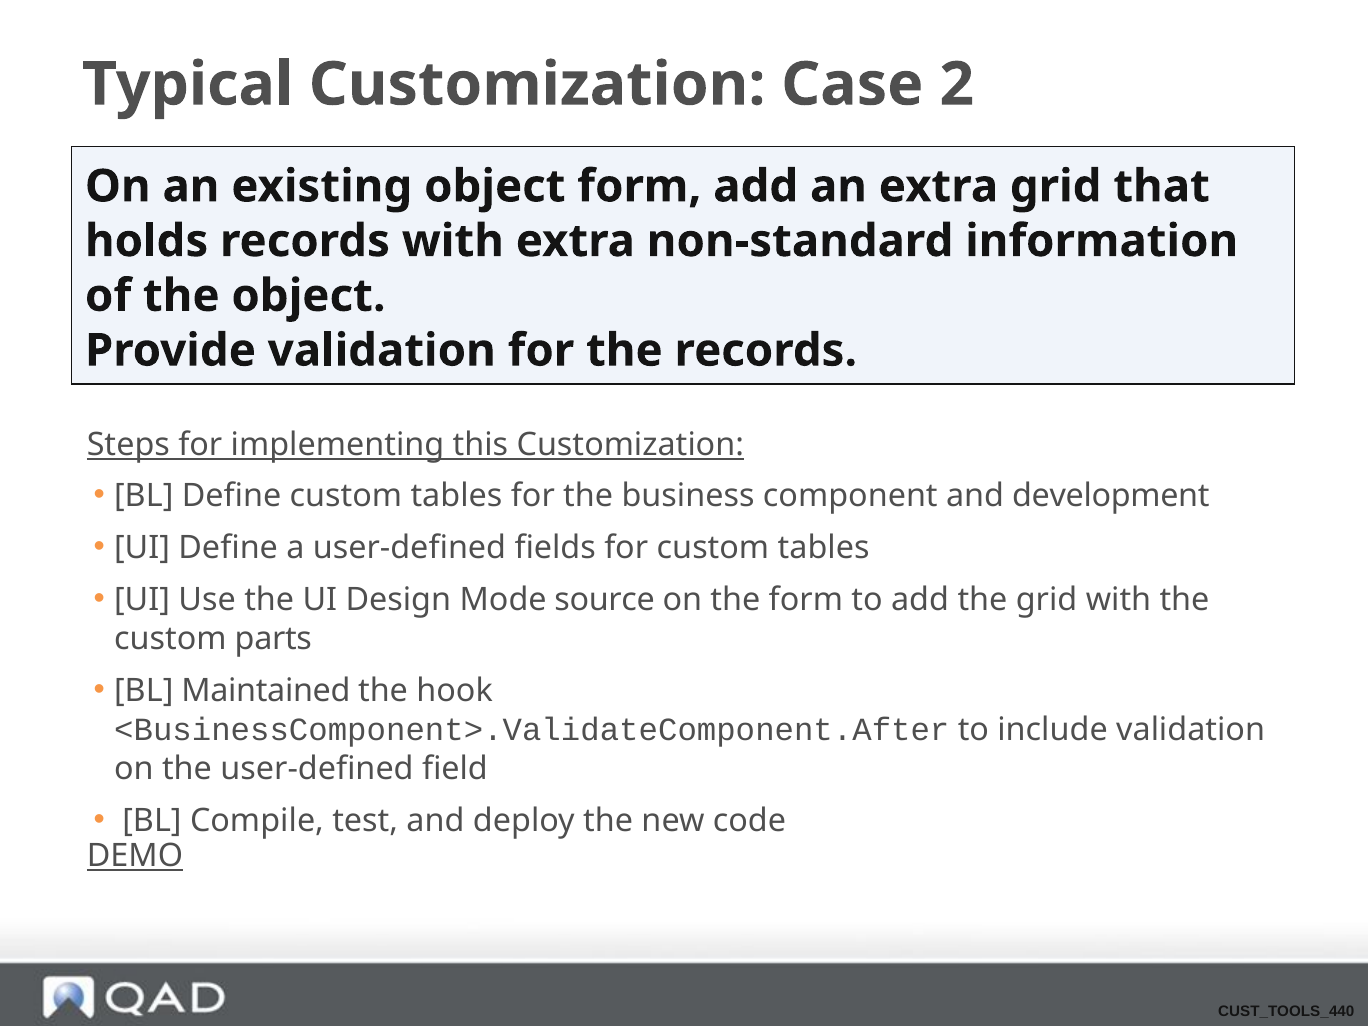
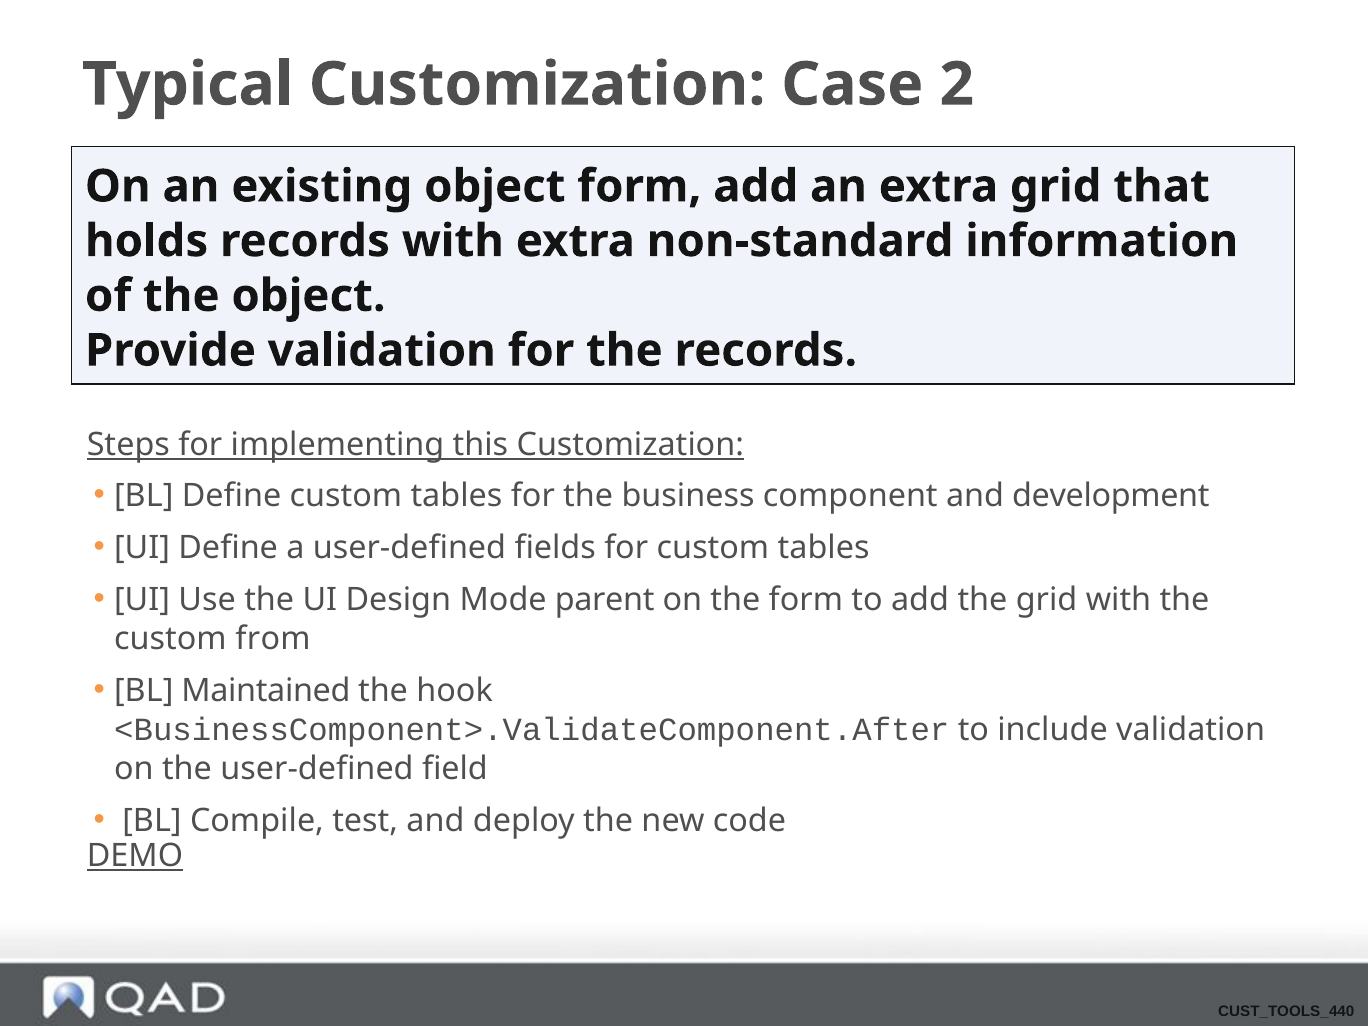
source: source -> parent (605, 600)
parts: parts -> from (273, 639)
